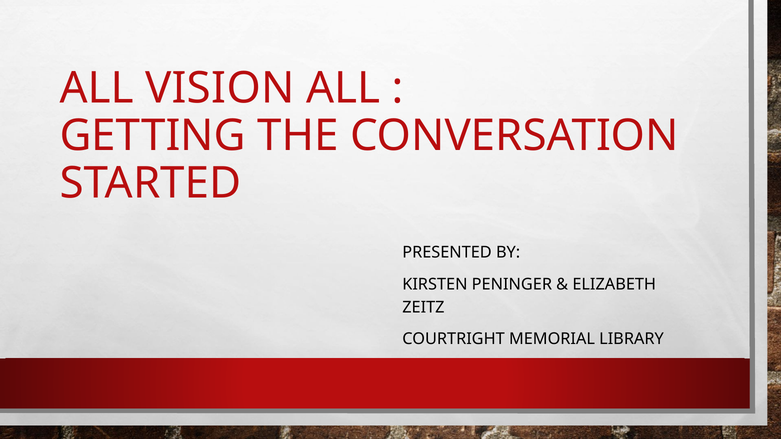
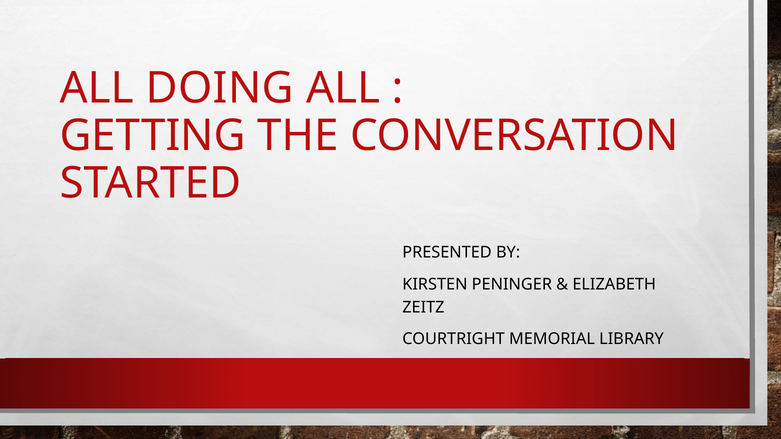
VISION: VISION -> DOING (220, 89)
